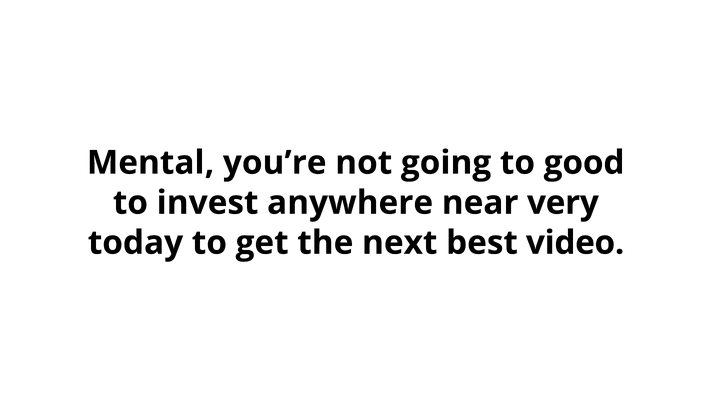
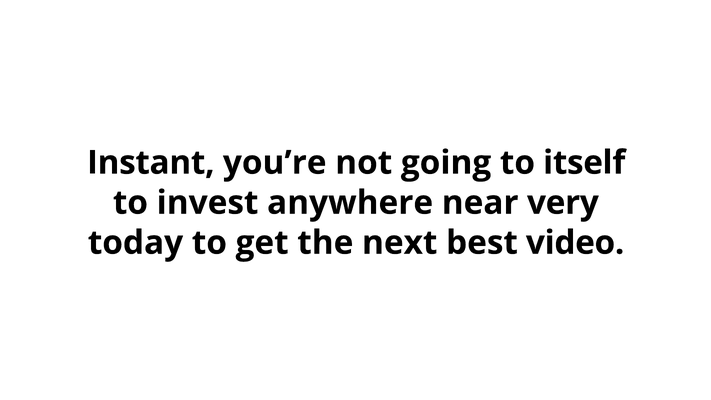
Mental: Mental -> Instant (151, 163)
good: good -> itself (584, 163)
